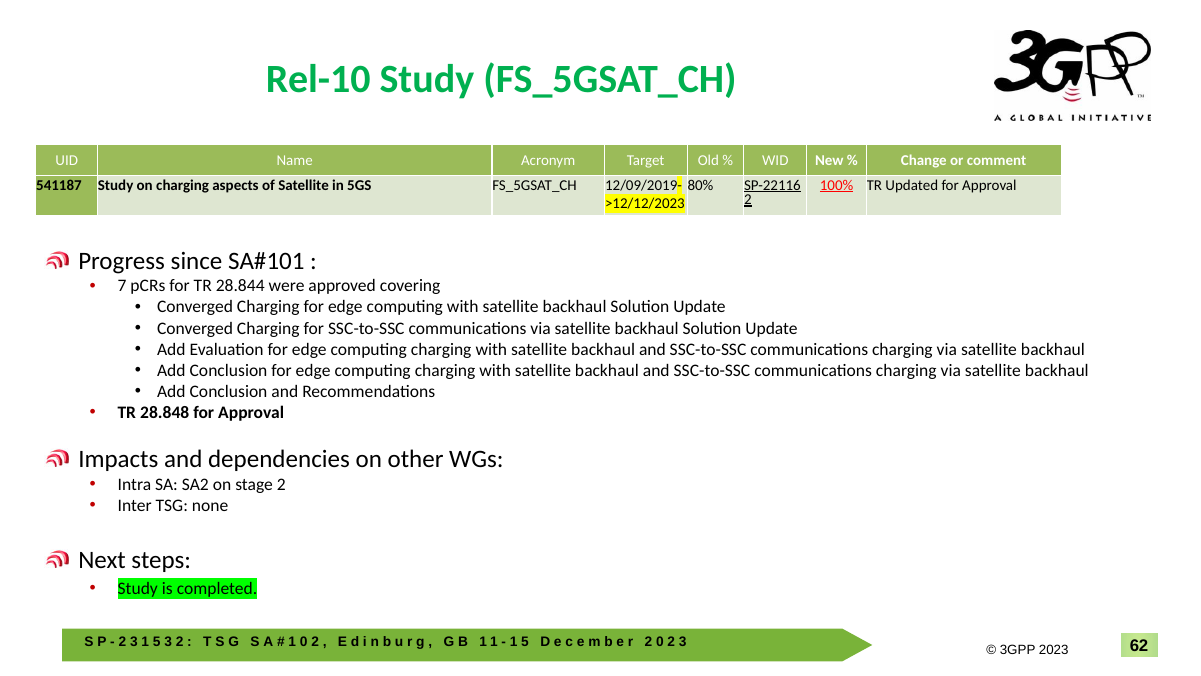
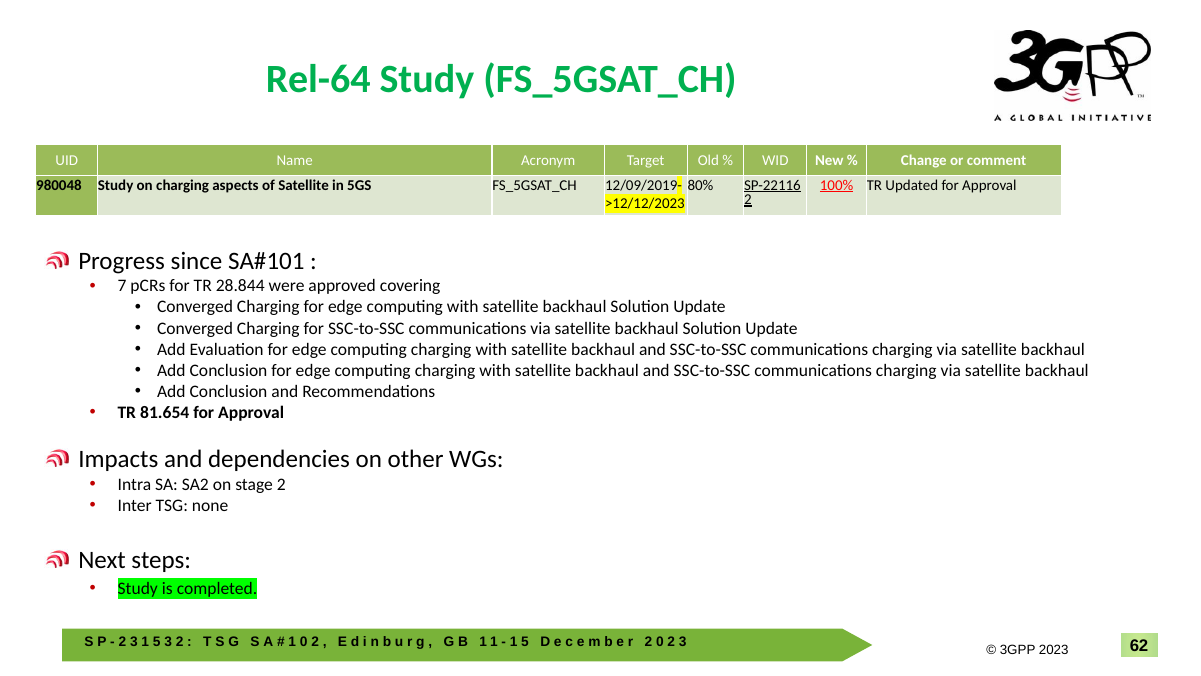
Rel-10: Rel-10 -> Rel-64 (318, 79)
541187: 541187 -> 980048 (59, 185)
28.848: 28.848 -> 81.654 (165, 412)
